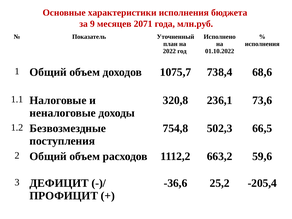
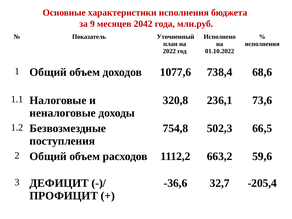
2071: 2071 -> 2042 (143, 24)
1075,7: 1075,7 -> 1077,6 (176, 72)
25,2: 25,2 -> 32,7 (220, 183)
